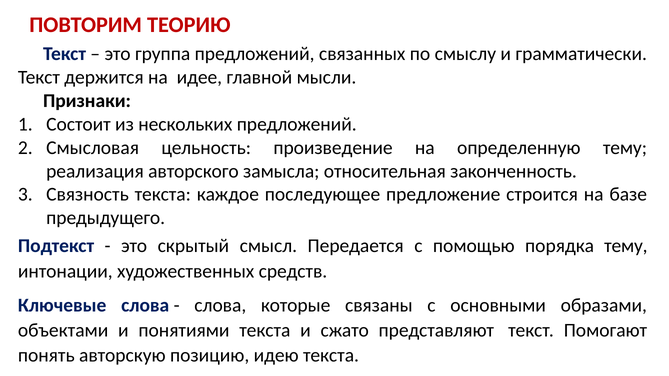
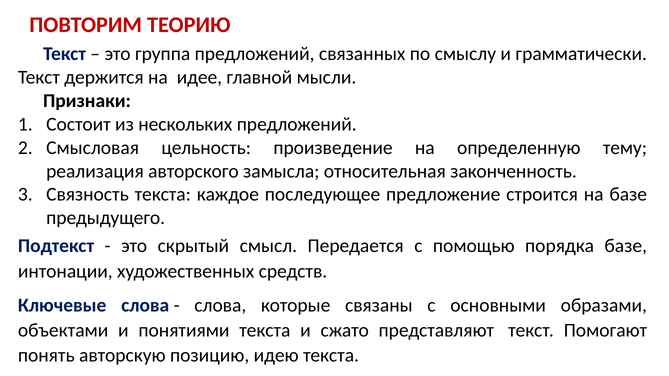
порядка тему: тему -> базе (626, 246)
